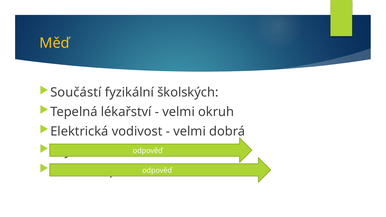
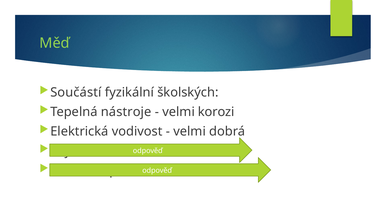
Měď colour: yellow -> light green (55, 43)
lékařství: lékařství -> nástroje (126, 112)
velmi okruh: okruh -> korozi (216, 112)
